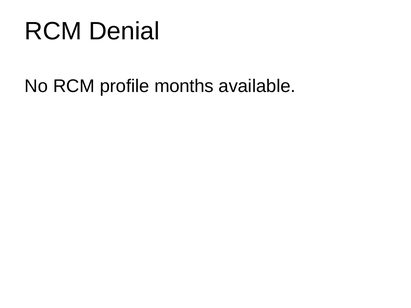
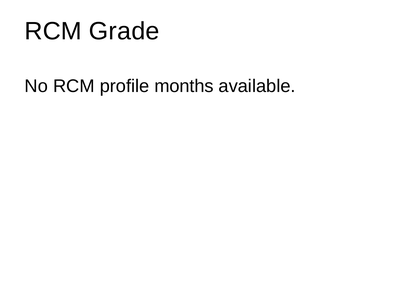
Denial: Denial -> Grade (124, 31)
